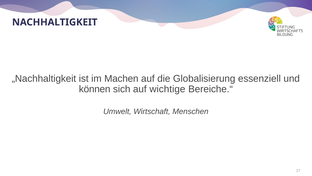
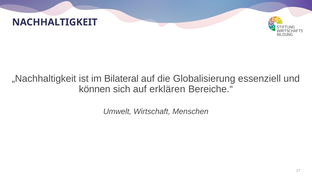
Machen: Machen -> Bilateral (121, 78)
wichtige: wichtige -> erklären (167, 89)
